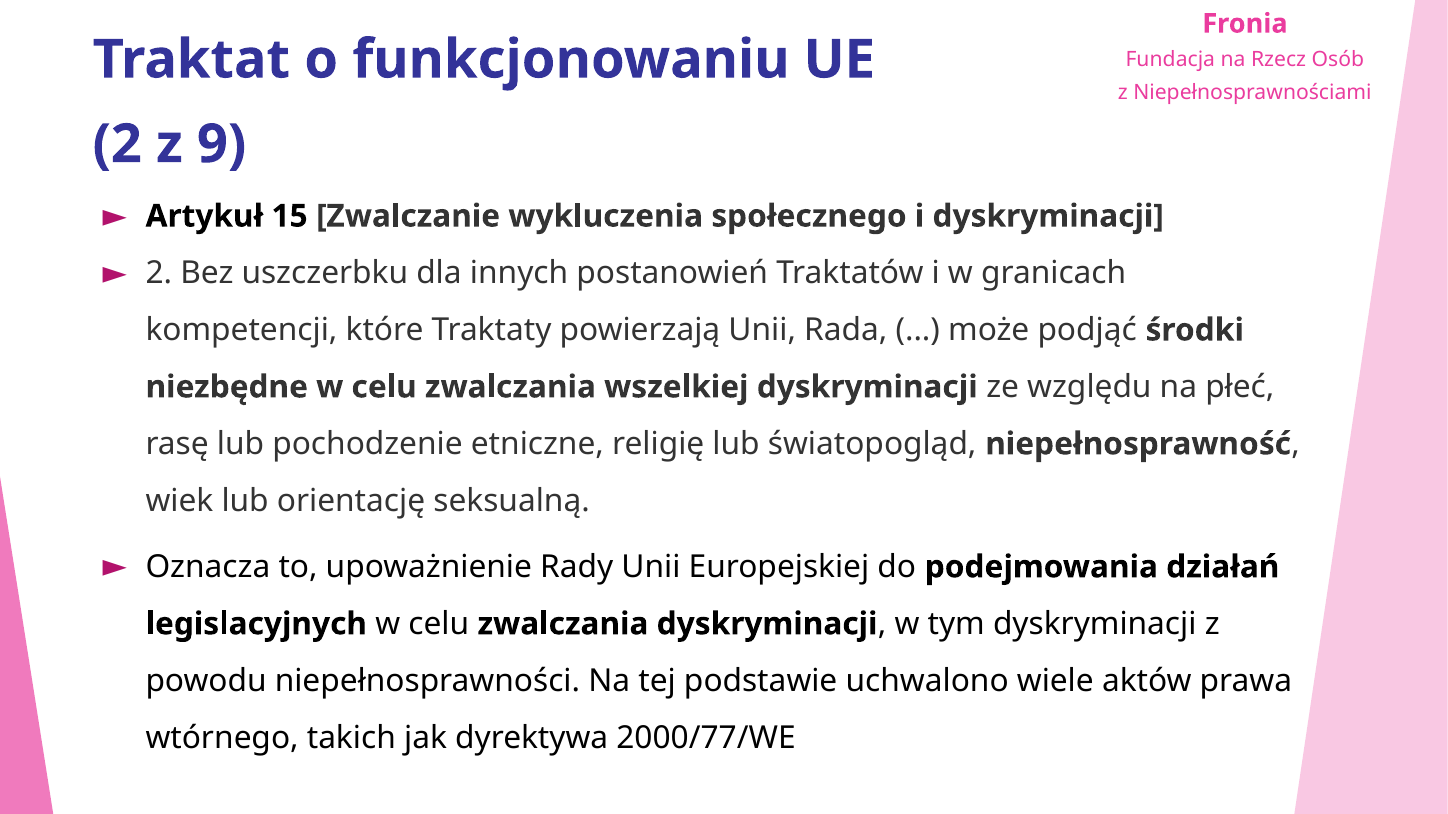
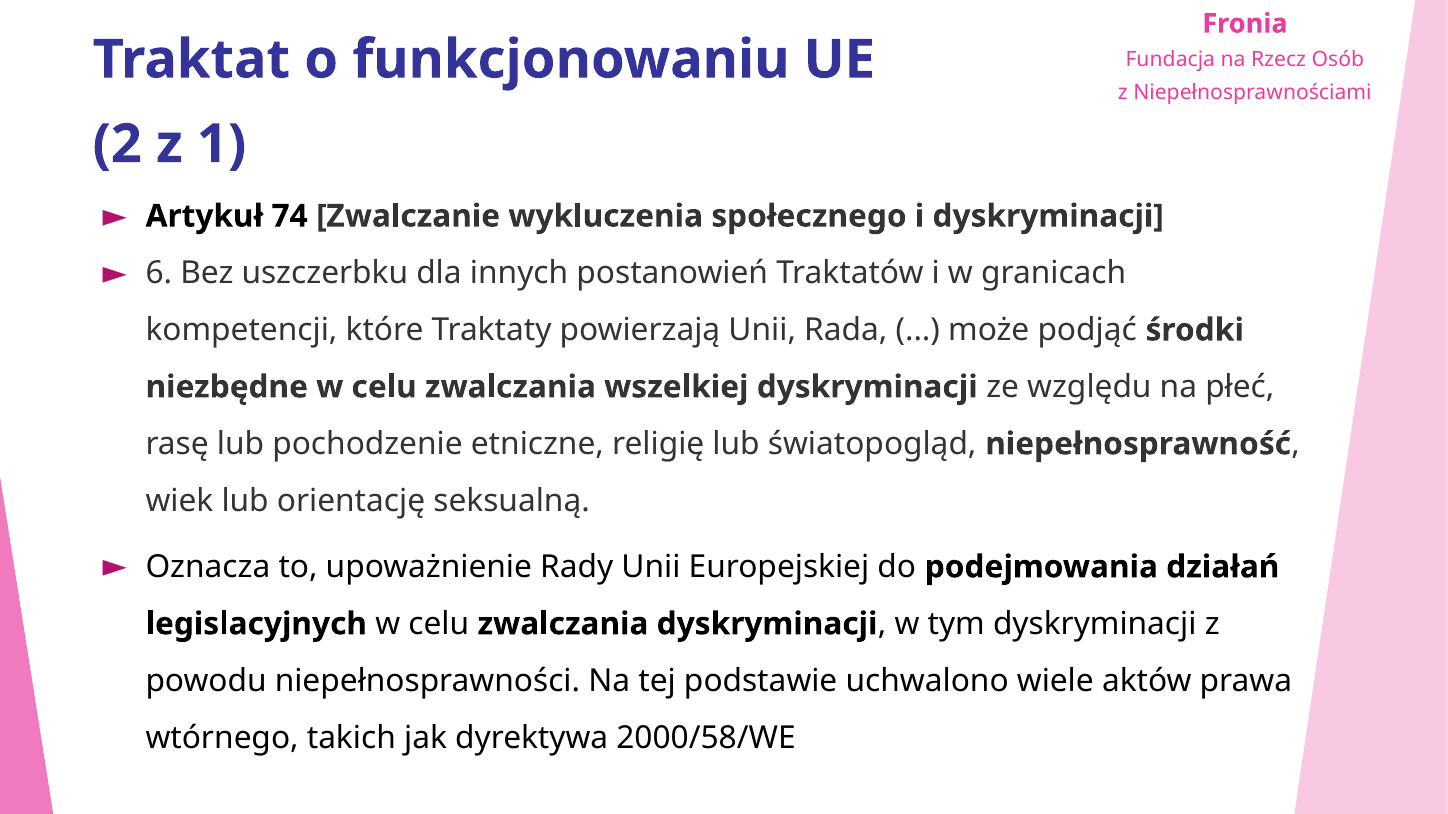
9: 9 -> 1 (222, 144)
15: 15 -> 74 (290, 216)
2: 2 -> 6 (159, 273)
2000/77/WE: 2000/77/WE -> 2000/58/WE (706, 738)
